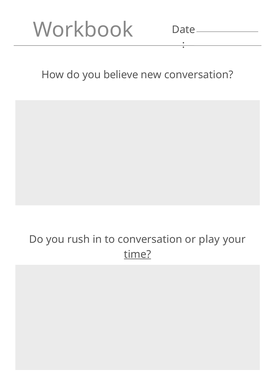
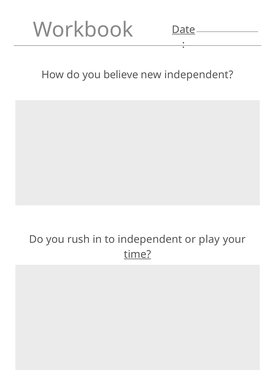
Date underline: none -> present (184, 30)
new conversation: conversation -> independent (199, 75)
to conversation: conversation -> independent (150, 240)
